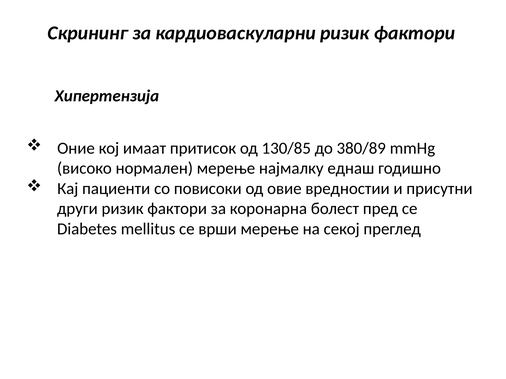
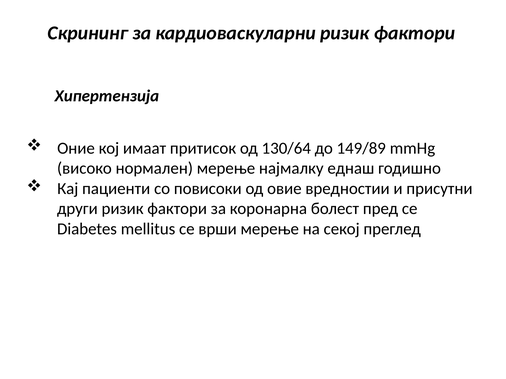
130/85: 130/85 -> 130/64 (286, 148)
380/89: 380/89 -> 149/89 (361, 148)
